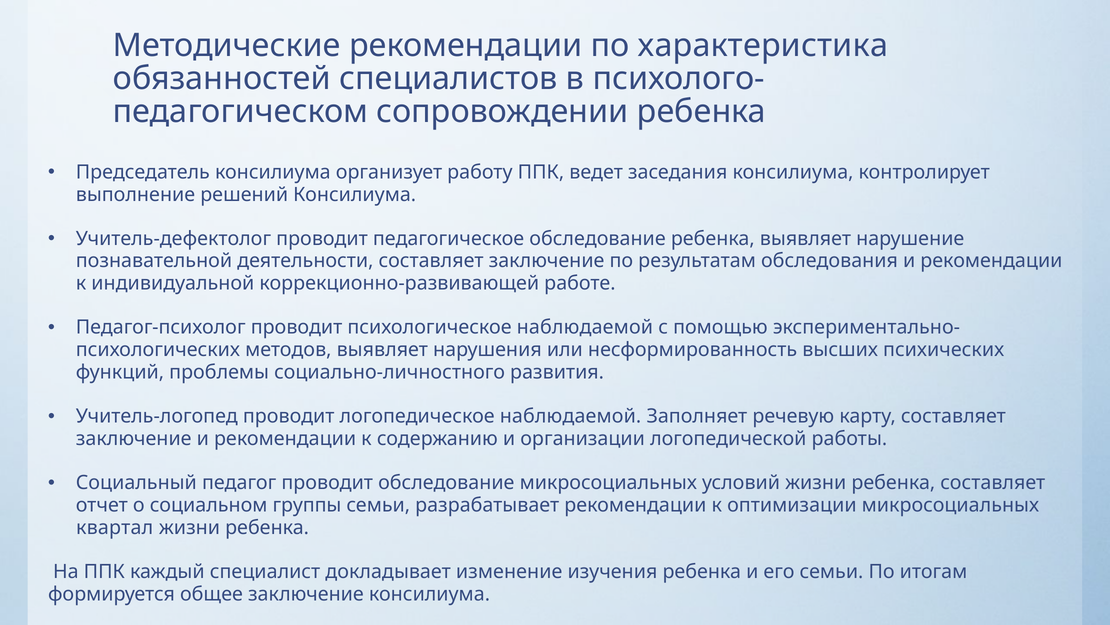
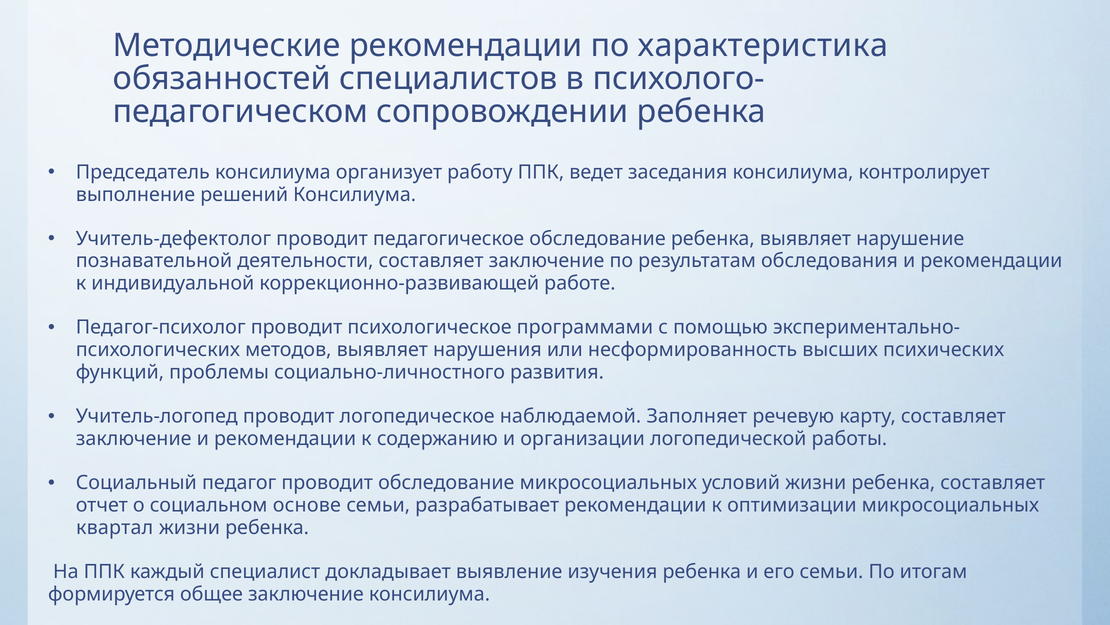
психологическое наблюдаемой: наблюдаемой -> программами (585, 327)
группы: группы -> основе (307, 505)
изменение: изменение -> выявление (509, 571)
